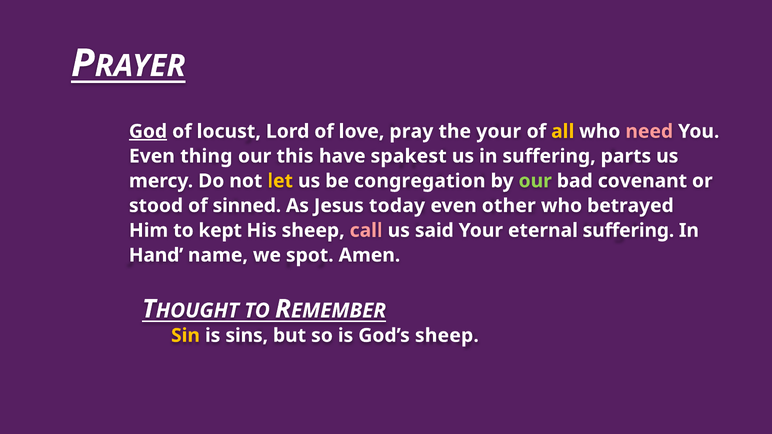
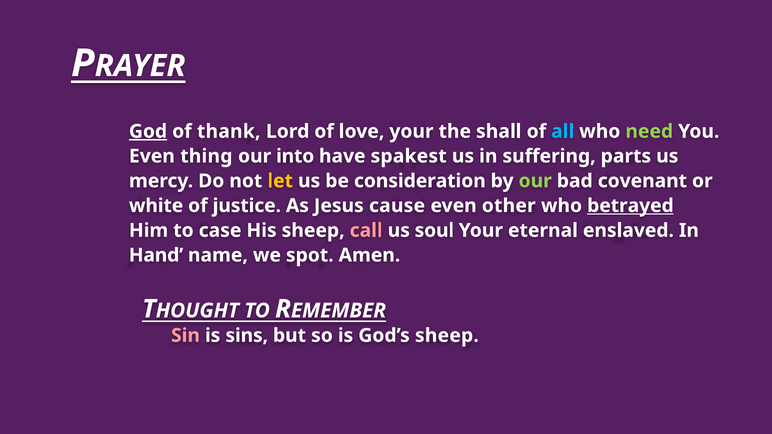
locust: locust -> thank (229, 131)
love pray: pray -> your (411, 131)
the your: your -> shall (499, 131)
all colour: yellow -> light blue (563, 131)
need colour: pink -> light green (649, 131)
this: this -> into (295, 156)
congregation: congregation -> consideration (420, 181)
stood: stood -> white (156, 206)
sinned: sinned -> justice (247, 206)
today: today -> cause (397, 206)
betrayed underline: none -> present (630, 206)
kept: kept -> case (220, 231)
said: said -> soul (434, 231)
eternal suffering: suffering -> enslaved (628, 231)
Sin colour: yellow -> pink (186, 336)
